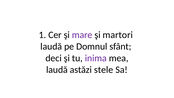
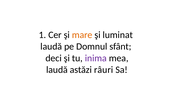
mare colour: purple -> orange (82, 35)
martori: martori -> luminat (118, 35)
stele: stele -> râuri (104, 70)
